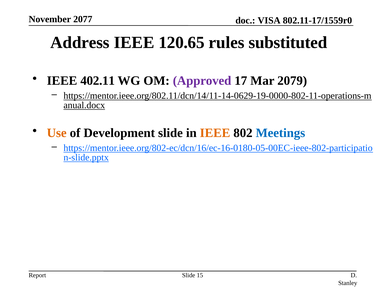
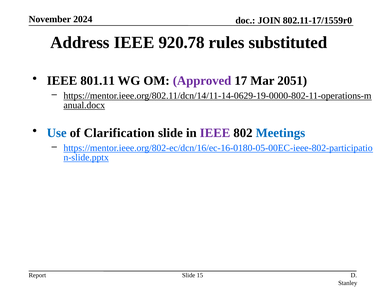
2077: 2077 -> 2024 (83, 19)
VISA: VISA -> JOIN (269, 20)
120.65: 120.65 -> 920.78 (182, 43)
402.11: 402.11 -> 801.11 (98, 80)
2079: 2079 -> 2051 (292, 80)
Use colour: orange -> blue (57, 133)
Development: Development -> Clarification (119, 133)
IEEE colour: orange -> purple (215, 133)
